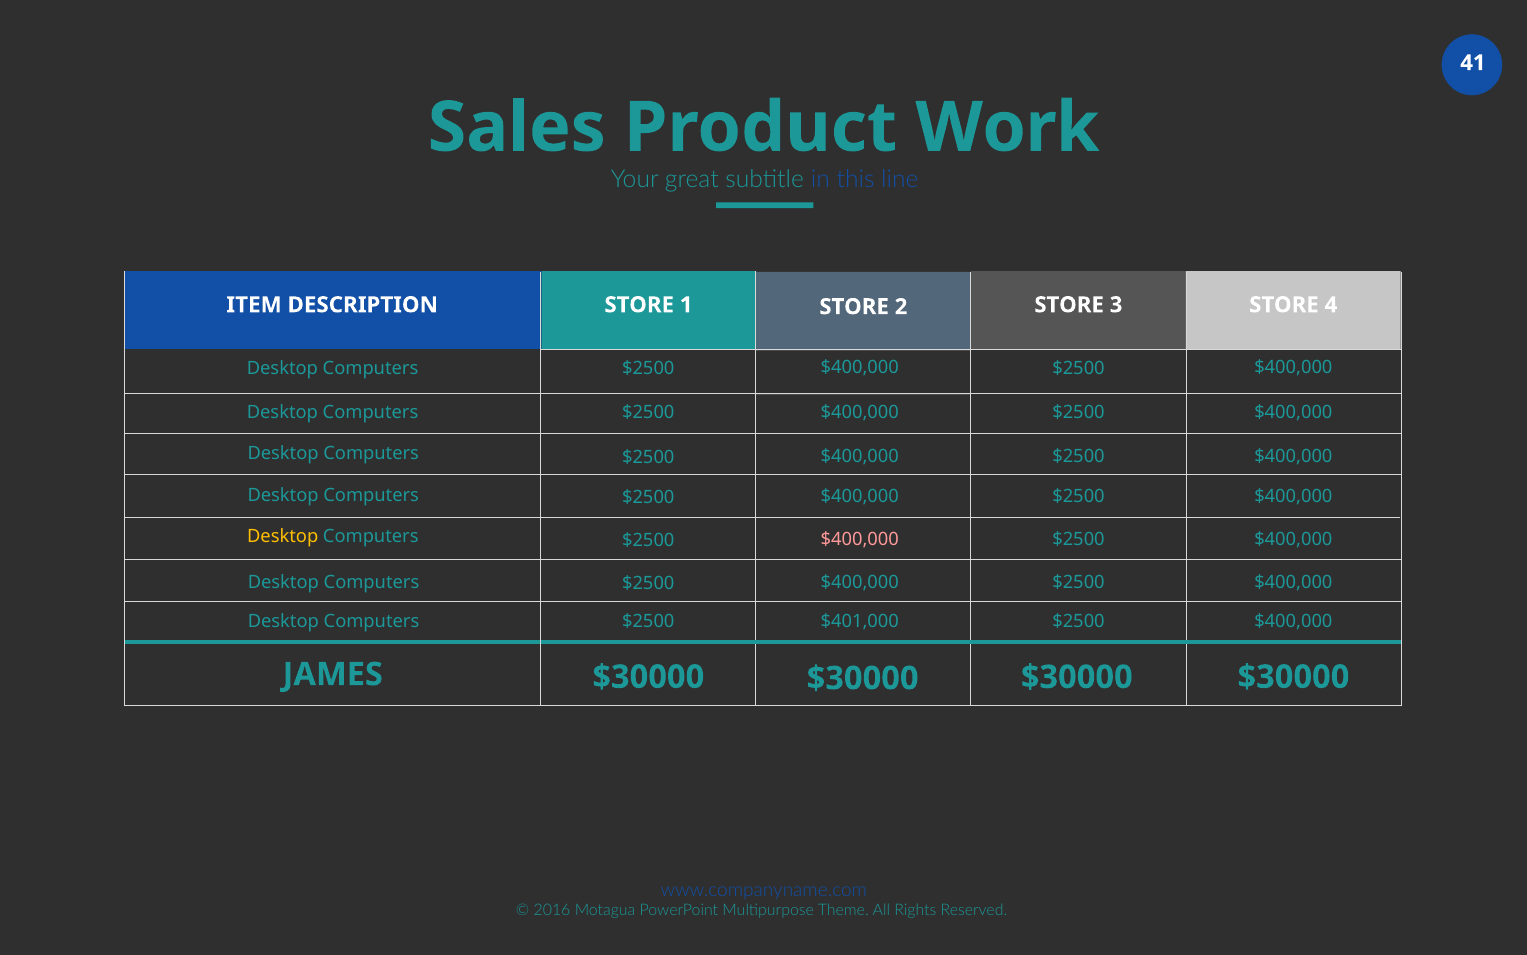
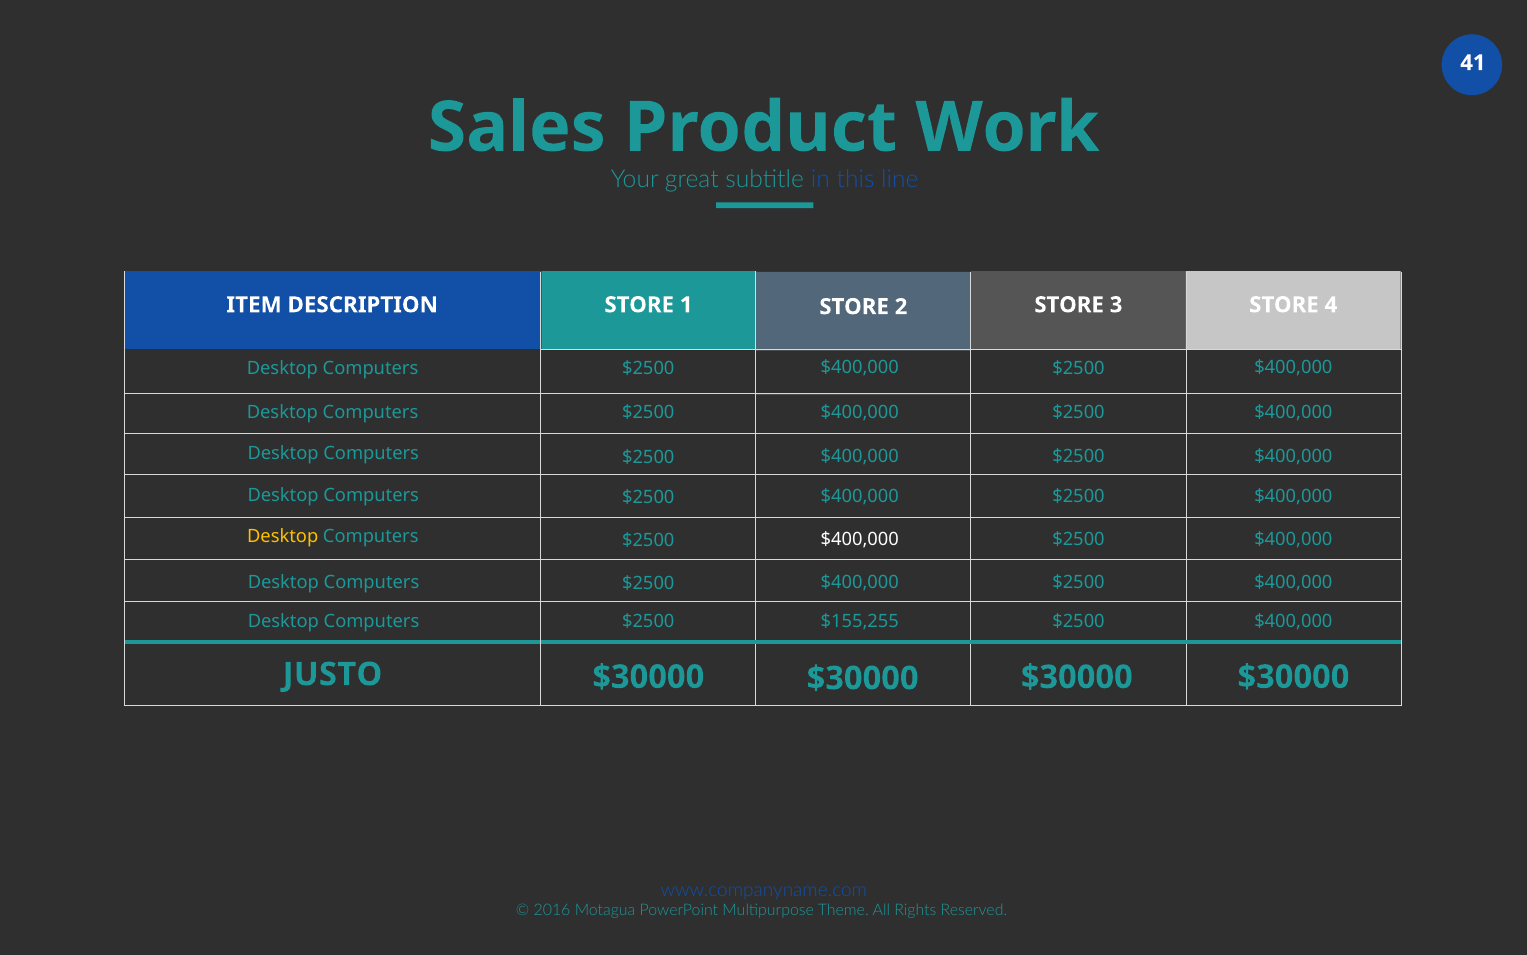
$400,000 colour: pink -> white (860, 539)
$401,000: $401,000 -> $155,255 (860, 621)
JAMES: JAMES -> JUSTO (333, 674)
